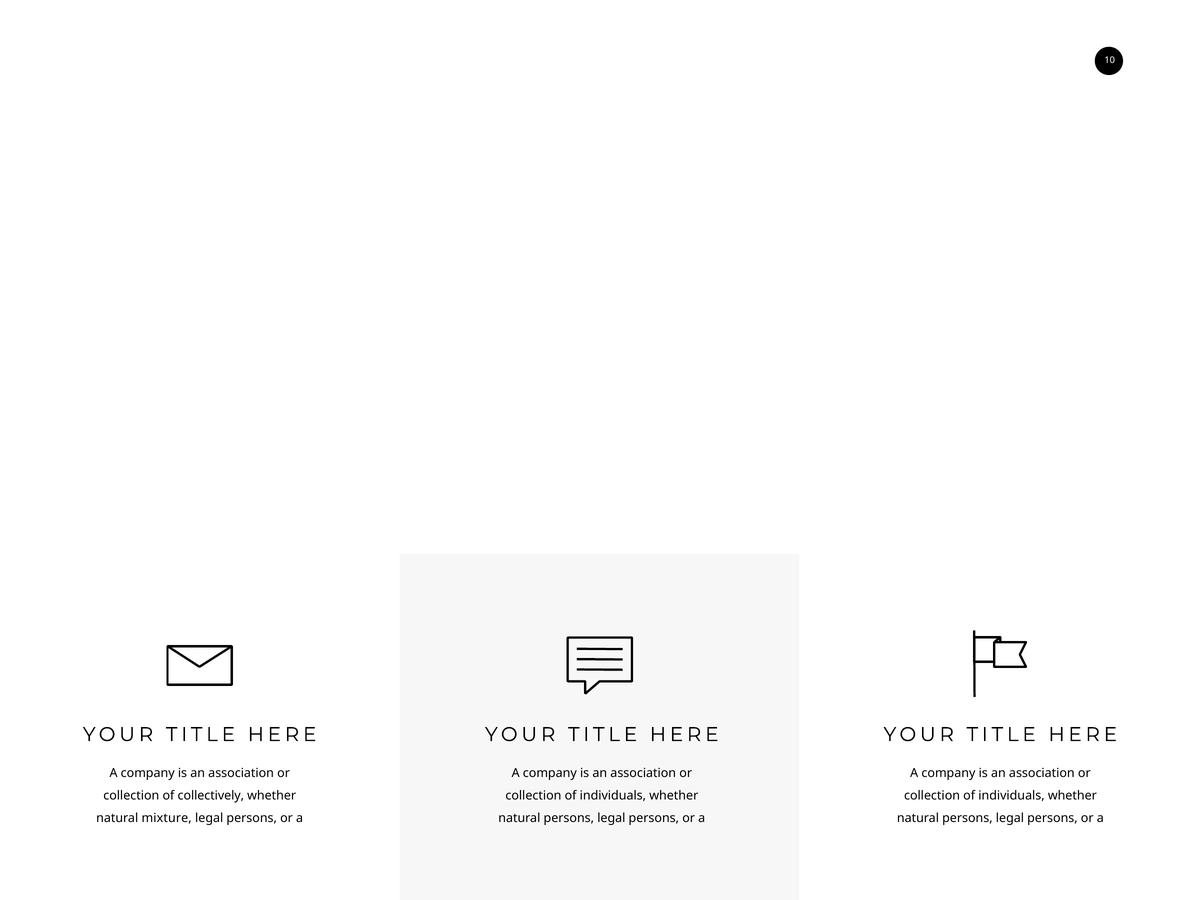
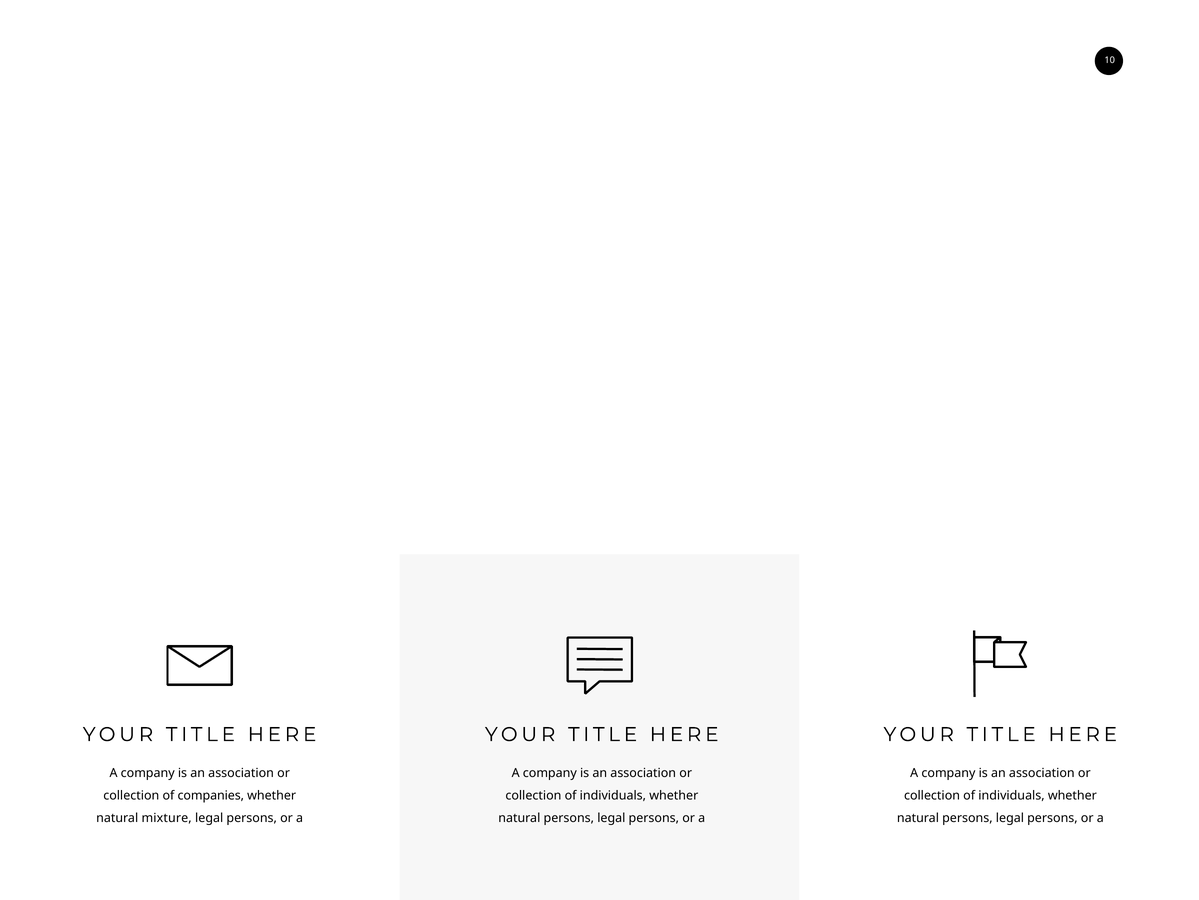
collectively: collectively -> companies (211, 795)
